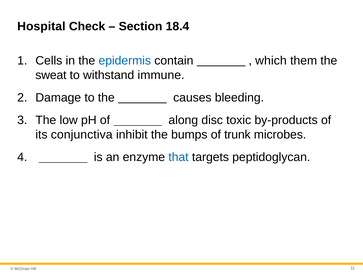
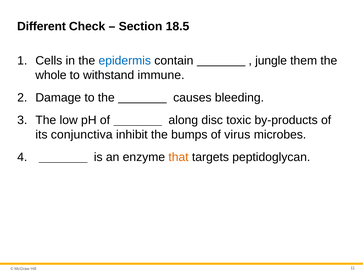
Hospital: Hospital -> Different (41, 26)
18.4: 18.4 -> 18.5 (178, 26)
which: which -> jungle (271, 61)
sweat: sweat -> whole (51, 75)
trunk: trunk -> virus (237, 135)
that colour: blue -> orange (179, 157)
